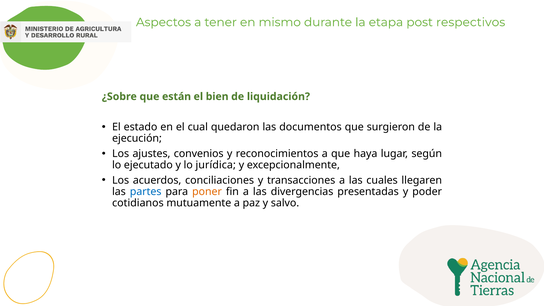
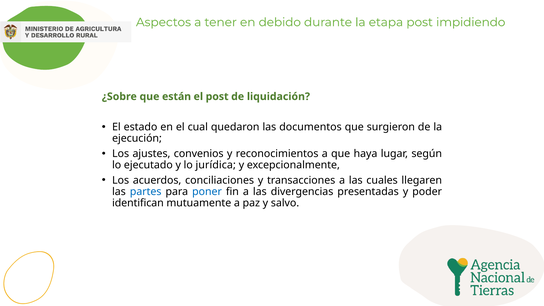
mismo: mismo -> debido (280, 22)
respectivos: respectivos -> impidiendo (471, 22)
el bien: bien -> post (217, 97)
poner colour: orange -> blue (207, 192)
cotidianos: cotidianos -> identifican (138, 203)
